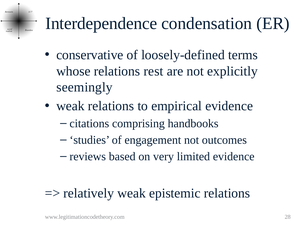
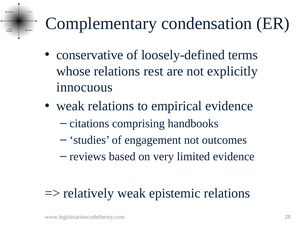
Interdependence: Interdependence -> Complementary (101, 23)
seemingly: seemingly -> innocuous (85, 87)
